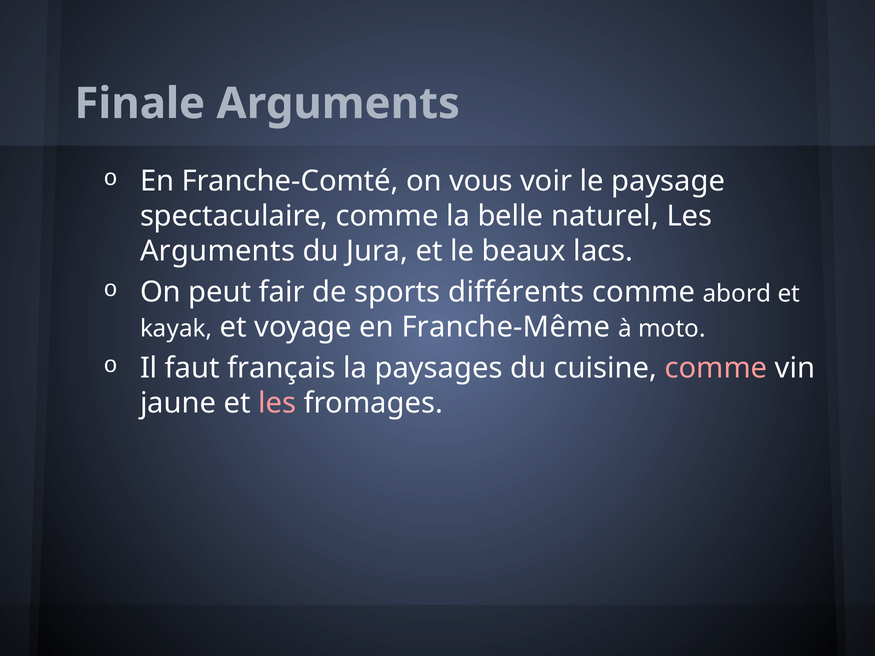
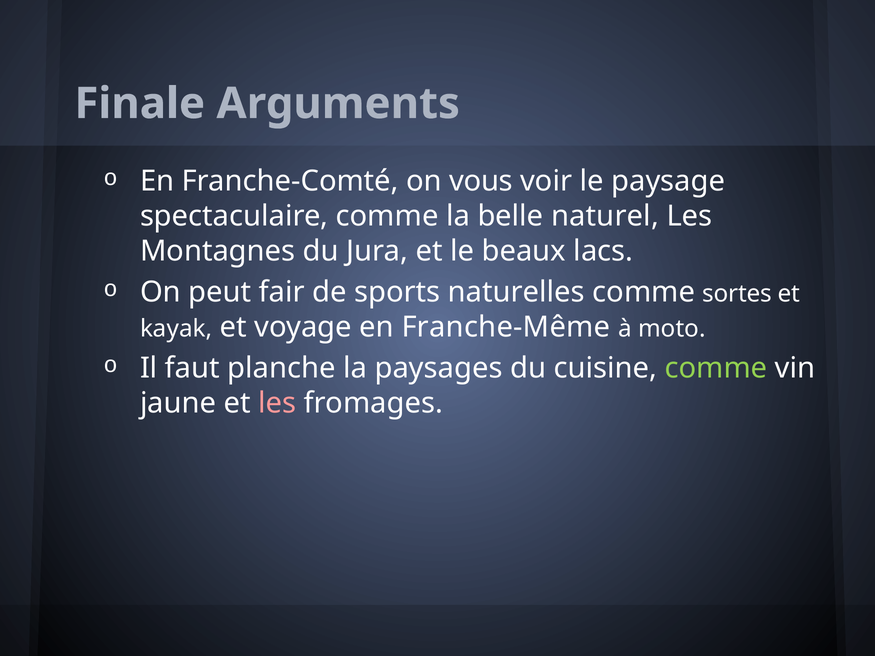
Arguments: Arguments -> Montagnes (218, 251)
différents: différents -> naturelles (516, 292)
abord: abord -> sortes (737, 294)
français: français -> planche (281, 368)
comme colour: pink -> light green (716, 368)
